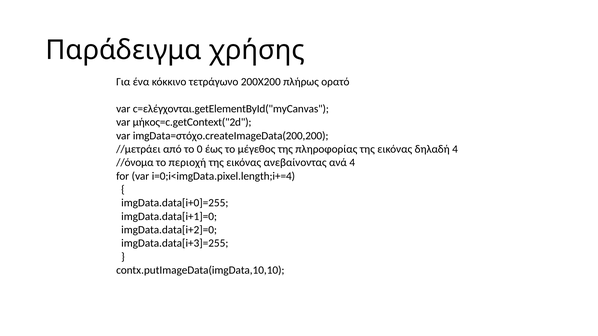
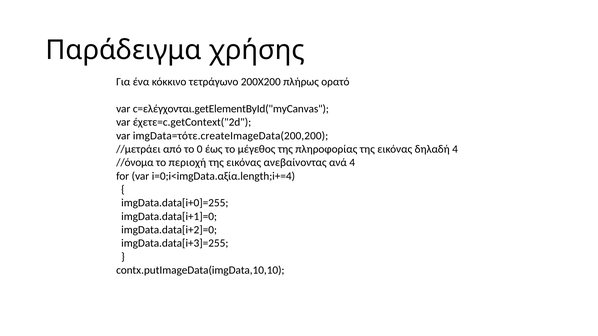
μήκος=c.getContext("2d: μήκος=c.getContext("2d -> έχετε=c.getContext("2d (192, 122)
imgData=στόχο.createImageData(200,200: imgData=στόχο.createImageData(200,200 -> imgData=τότε.createImageData(200,200 (231, 136)
i=0;i<imgData.pixel.length;i+=4: i=0;i<imgData.pixel.length;i+=4 -> i=0;i<imgData.αξία.length;i+=4 (223, 176)
